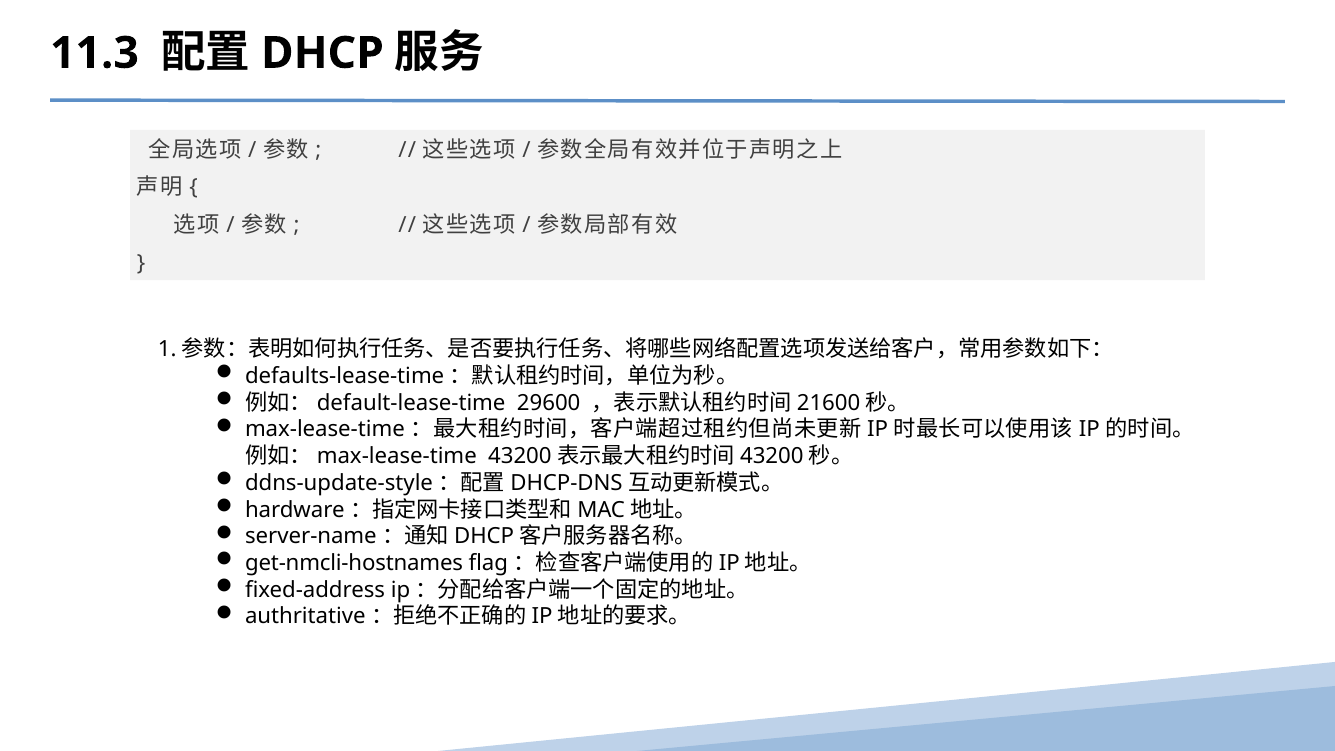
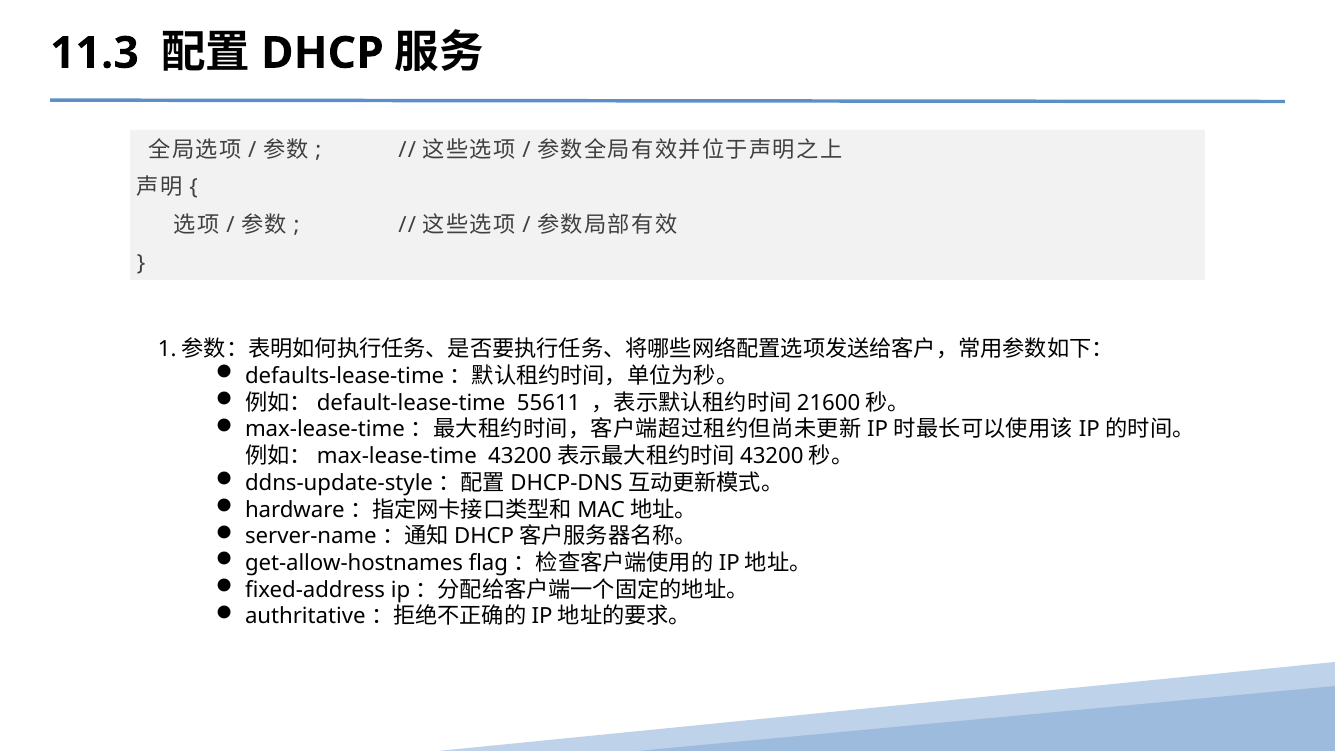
29600: 29600 -> 55611 (549, 403)
get-nmcli-hostnames: get-nmcli-hostnames -> get-allow-hostnames (354, 563)
